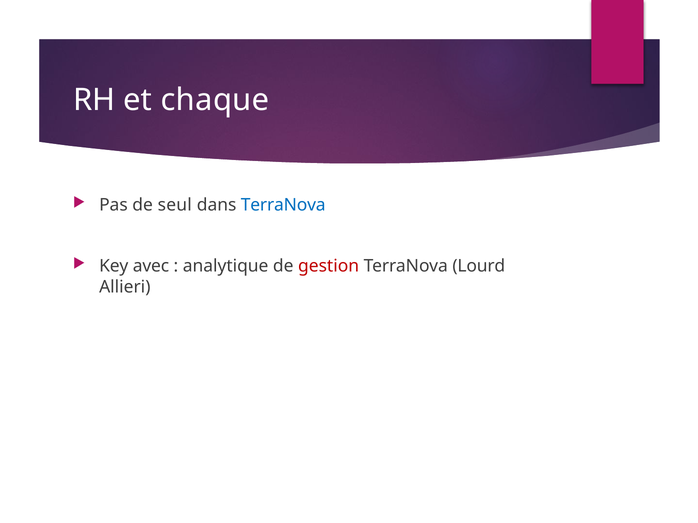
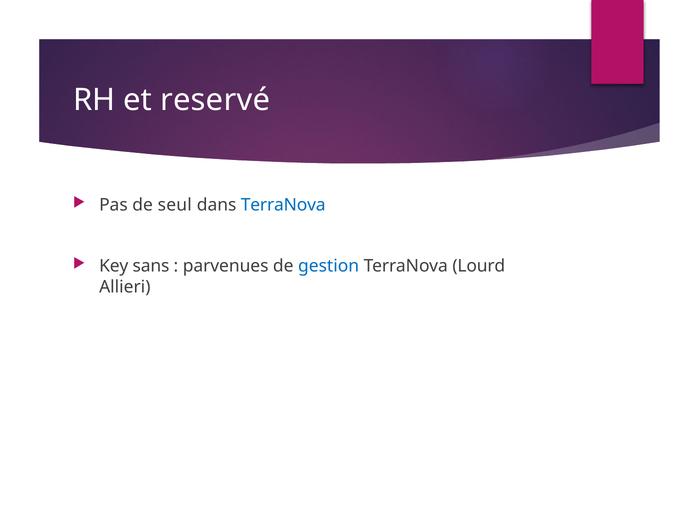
chaque: chaque -> reservé (215, 100)
avec: avec -> sans (151, 266)
analytique: analytique -> parvenues (226, 266)
gestion colour: red -> blue (329, 266)
